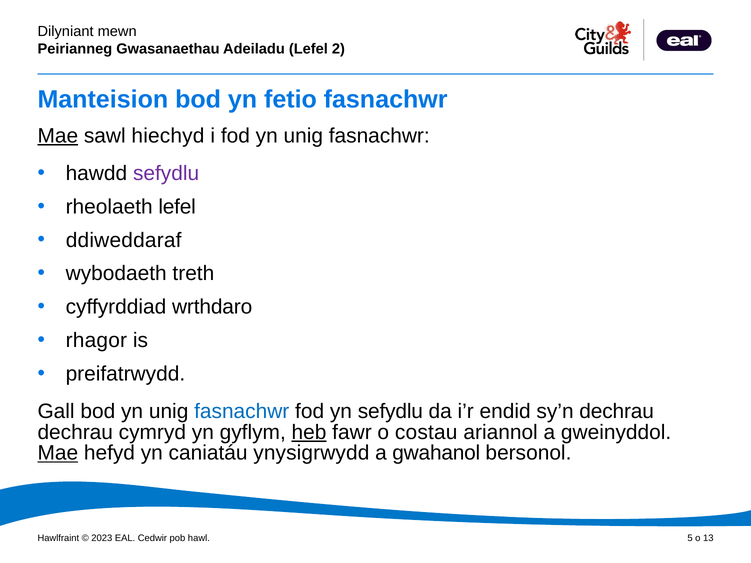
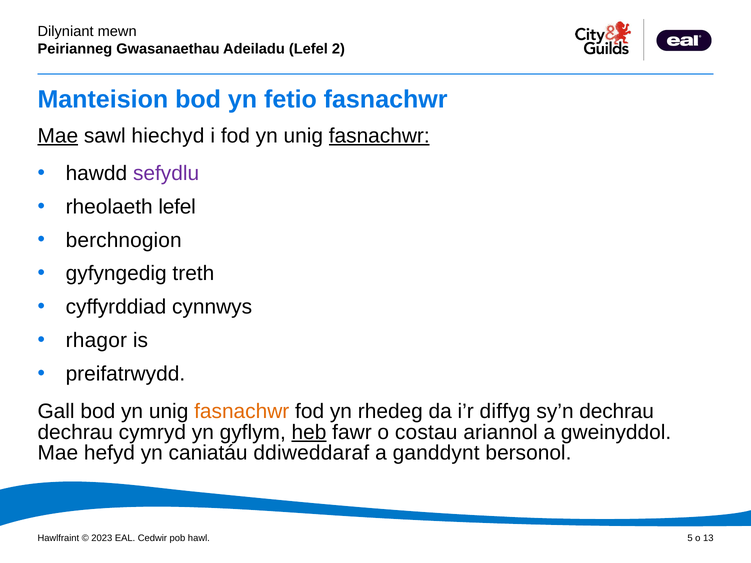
fasnachwr underline: none -> present (379, 136)
ddiweddaraf: ddiweddaraf -> berchnogion (124, 240)
wybodaeth: wybodaeth -> gyfyngedig (116, 274)
wrthdaro: wrthdaro -> cynnwys (212, 307)
fasnachwr colour: blue -> orange (242, 412)
yn sefydlu: sefydlu -> rhedeg (390, 412)
endid: endid -> diffyg (505, 412)
Mae underline: present -> none (58, 453)
ynysigrwydd: ynysigrwydd -> ddiweddaraf (311, 453)
gwahanol: gwahanol -> ganddynt (436, 453)
